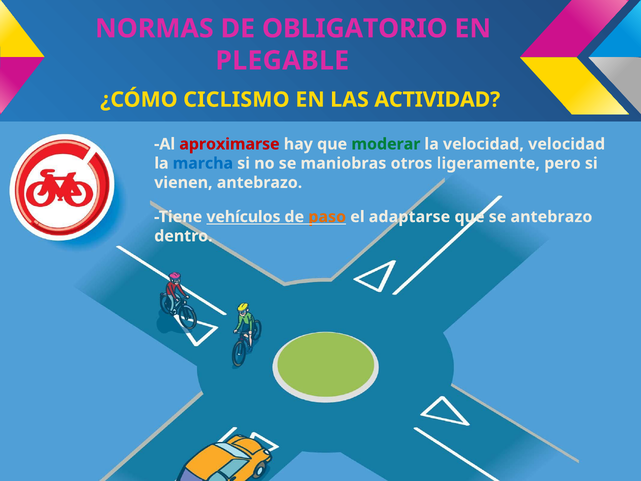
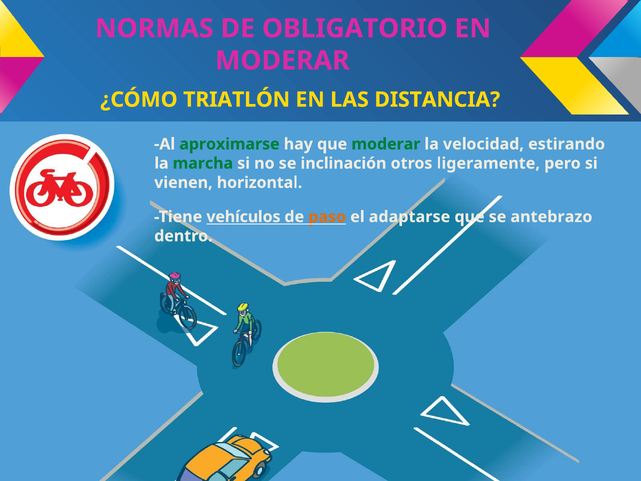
PLEGABLE: PLEGABLE -> MODERAR (282, 61)
CICLISMO: CICLISMO -> TRIATLÓN (237, 100)
ACTIVIDAD: ACTIVIDAD -> DISTANCIA (437, 100)
aproximarse colour: red -> green (229, 144)
velocidad velocidad: velocidad -> estirando (567, 144)
marcha colour: blue -> green (203, 163)
maniobras: maniobras -> inclinación (343, 163)
vienen antebrazo: antebrazo -> horizontal (260, 183)
